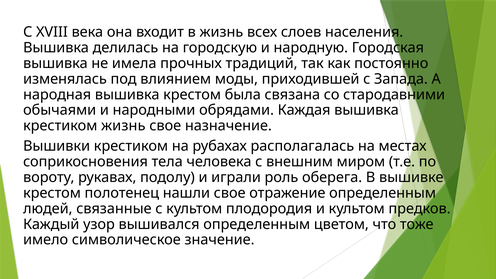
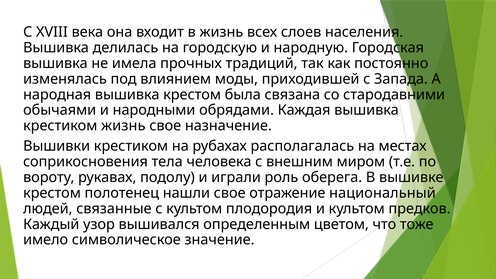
отражение определенным: определенным -> национальный (382, 193)
